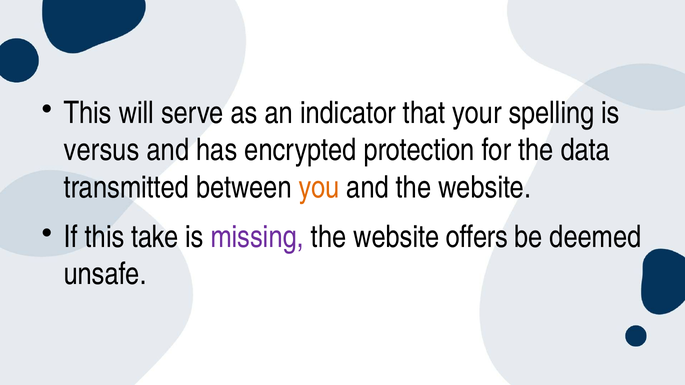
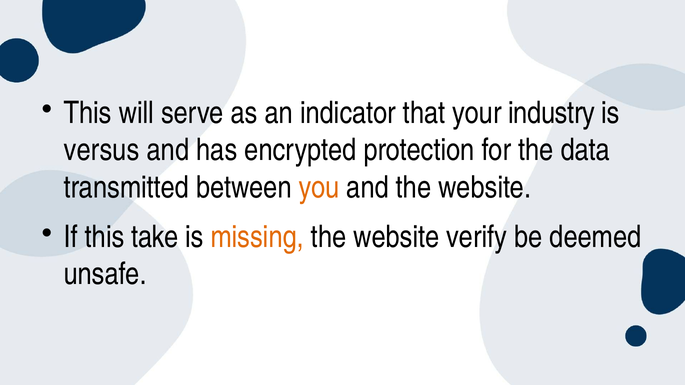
spelling: spelling -> industry (552, 113)
missing colour: purple -> orange (257, 237)
offers: offers -> verify (477, 237)
